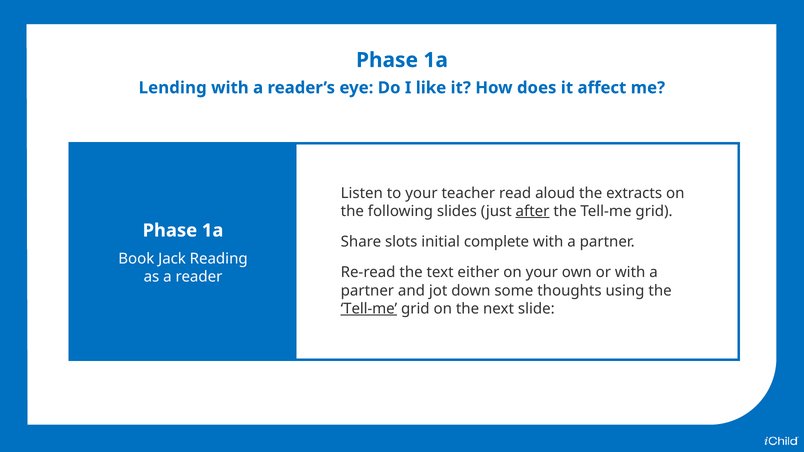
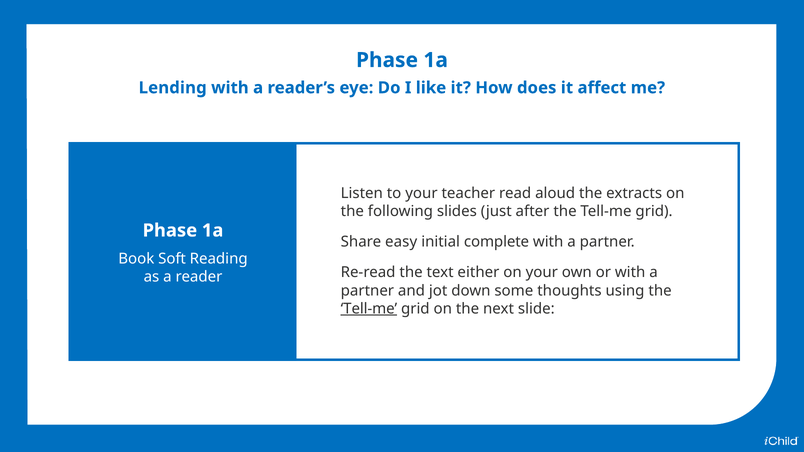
after underline: present -> none (533, 211)
slots: slots -> easy (401, 242)
Jack: Jack -> Soft (172, 259)
